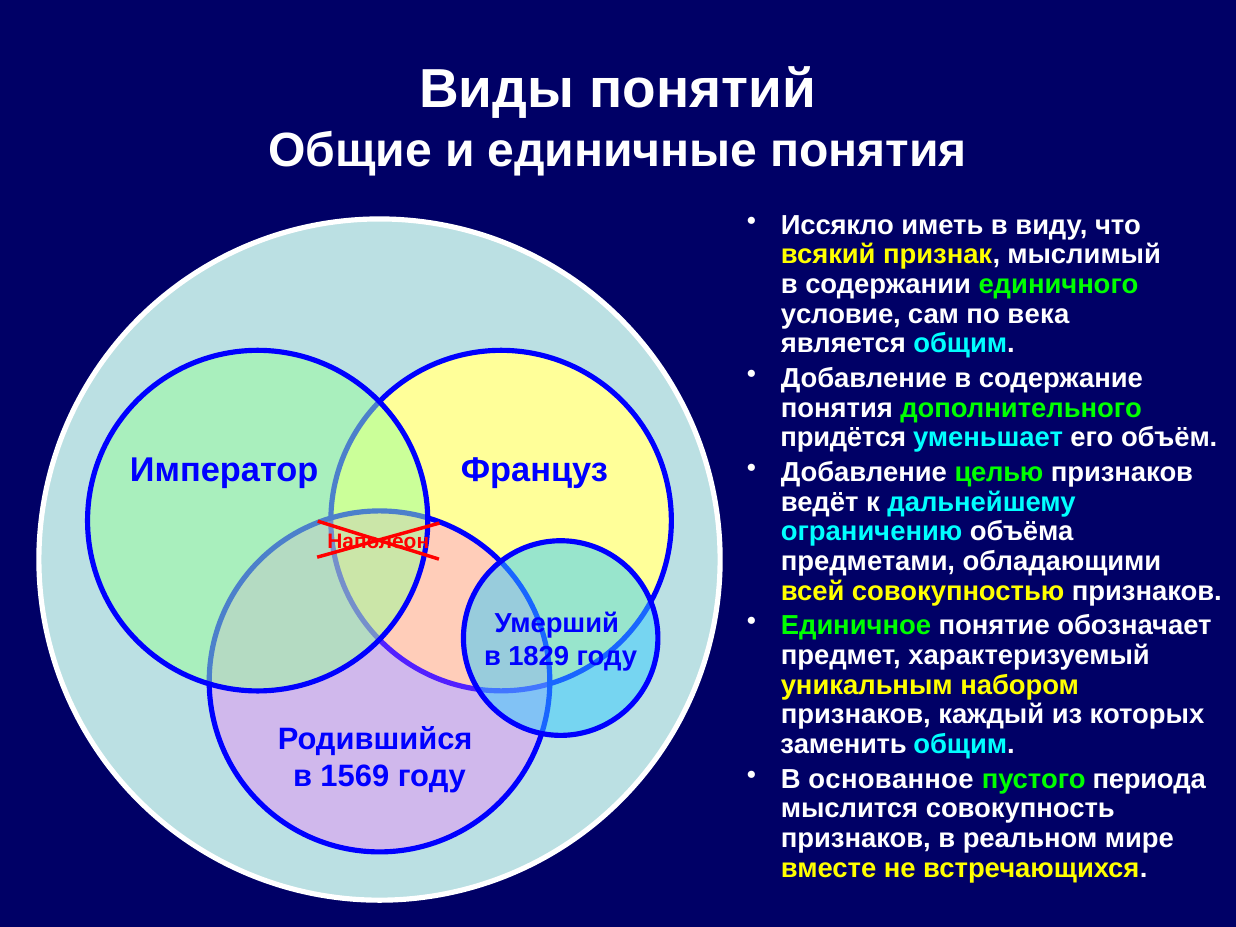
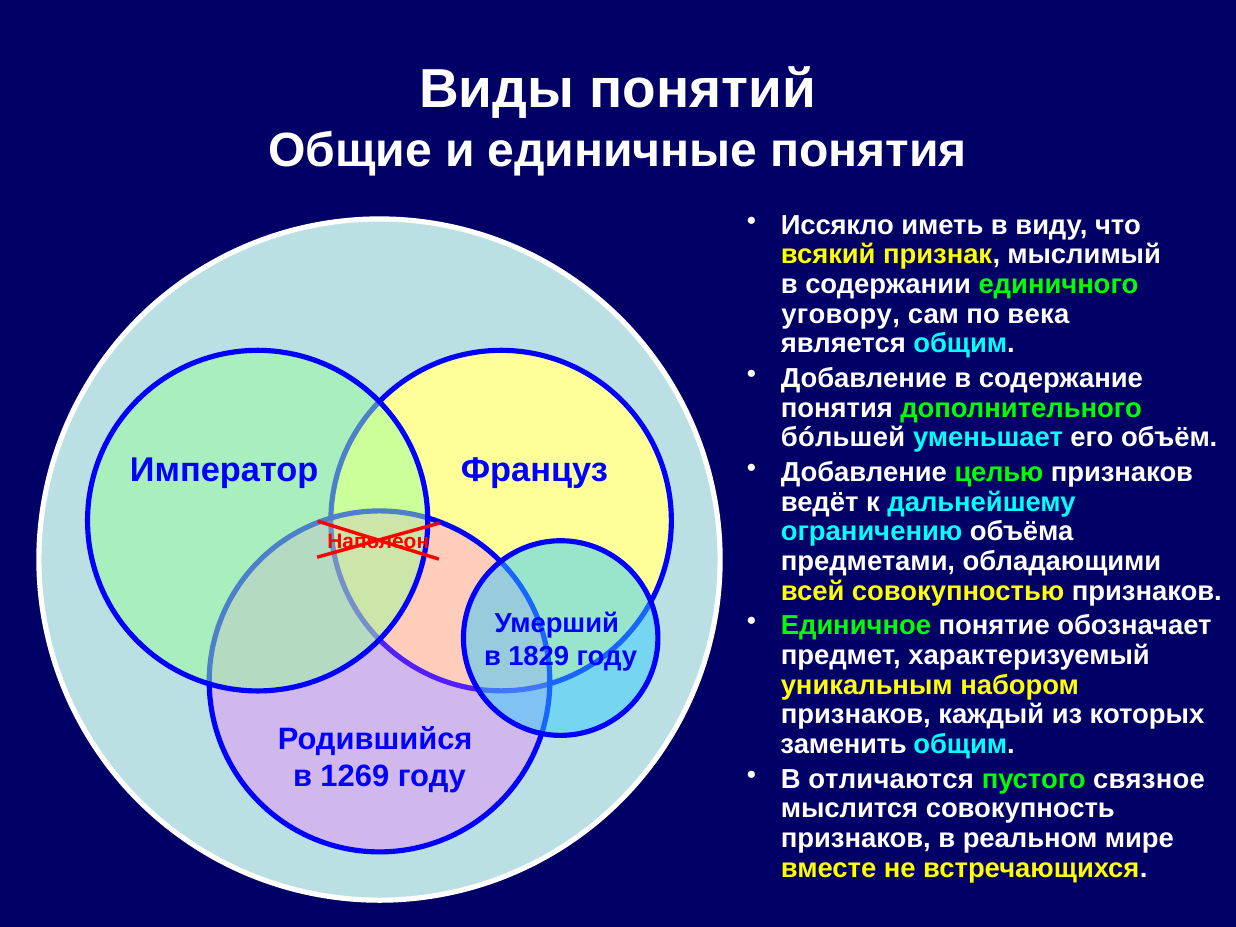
условие: условие -> уговору (841, 314)
придётся: придётся -> бóльшей (843, 438)
1569: 1569 -> 1269 (355, 776)
основанное: основанное -> отличаются (891, 779)
периода: периода -> связное (1149, 779)
